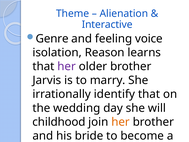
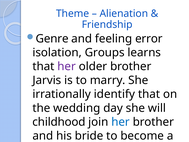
Interactive: Interactive -> Friendship (107, 25)
voice: voice -> error (149, 39)
Reason: Reason -> Groups (105, 52)
her colour: orange -> blue (121, 122)
